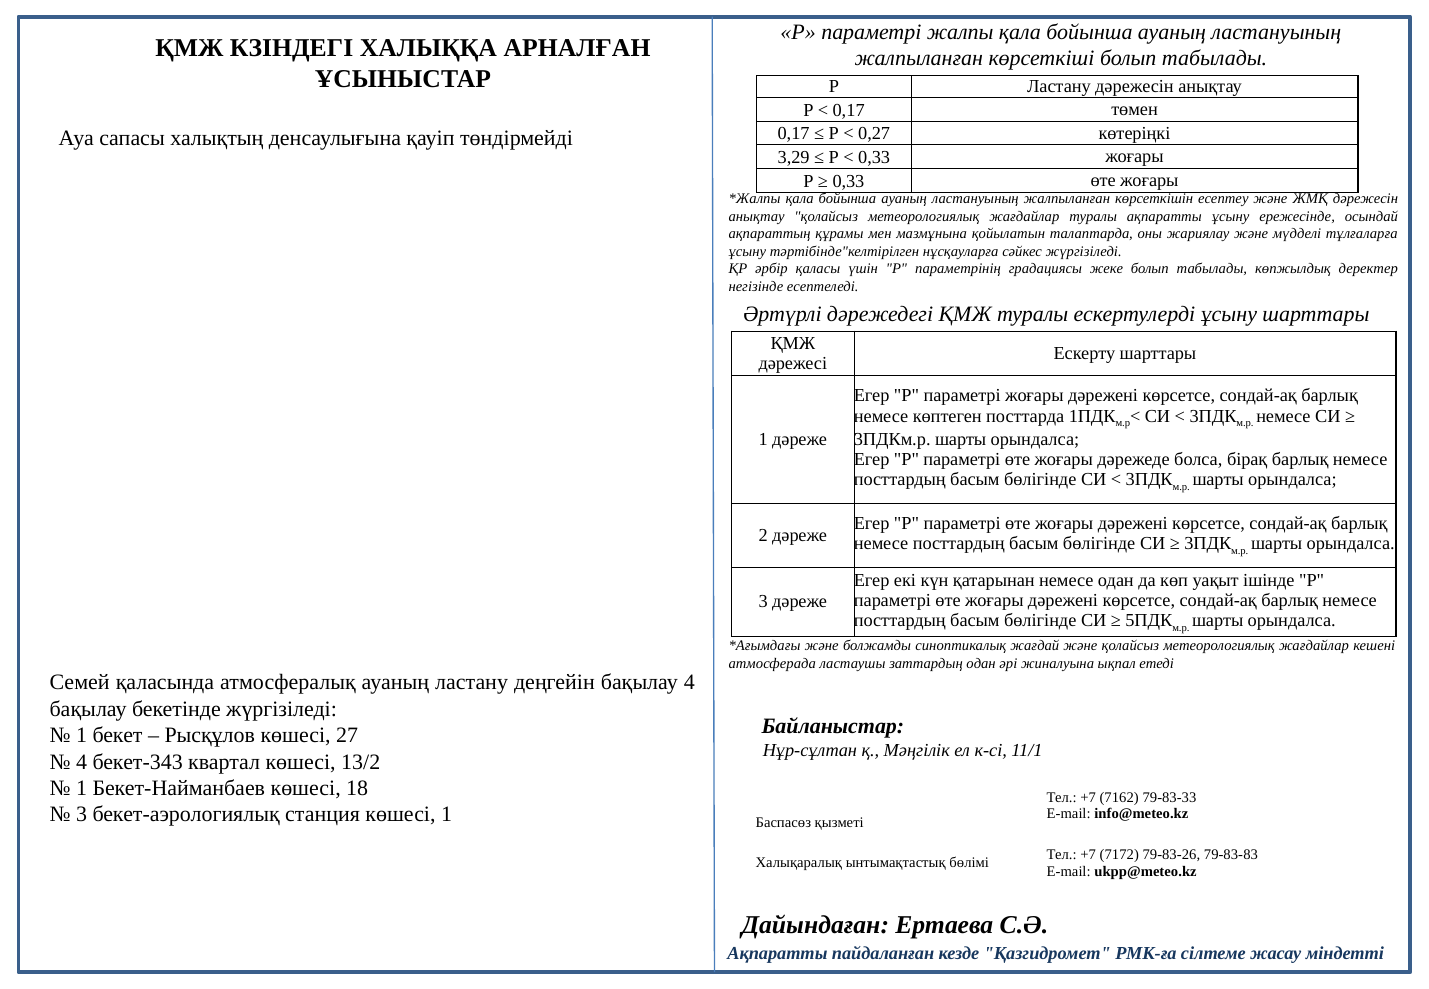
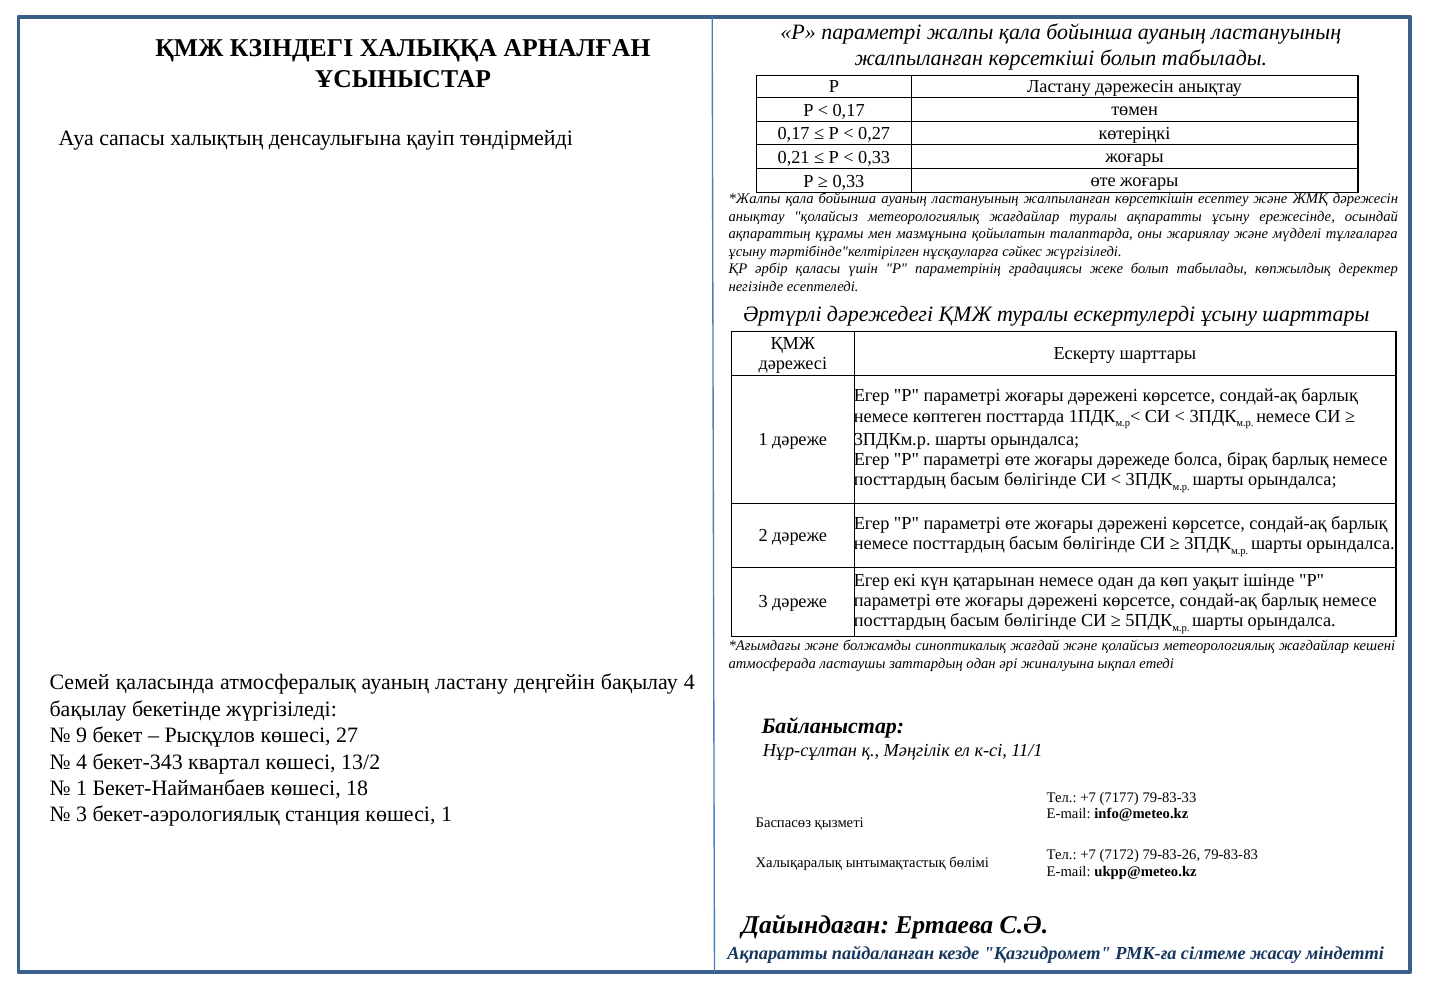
3,29: 3,29 -> 0,21 (794, 157)
1: 1 -> 9 (82, 736)
7162: 7162 -> 7177 (1119, 798)
